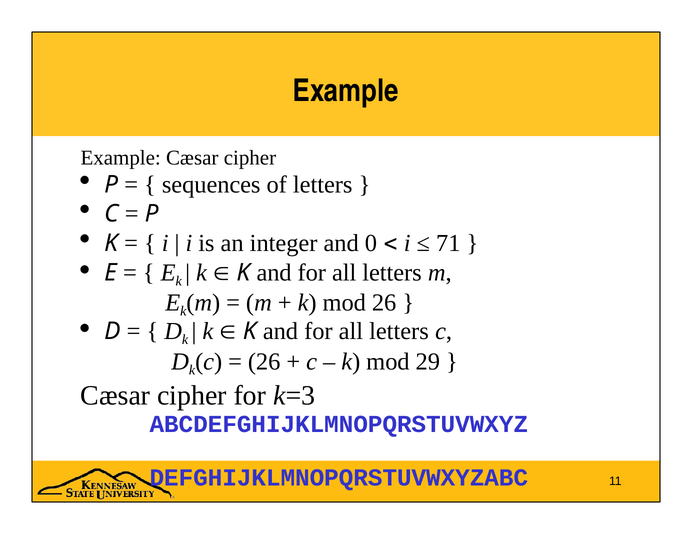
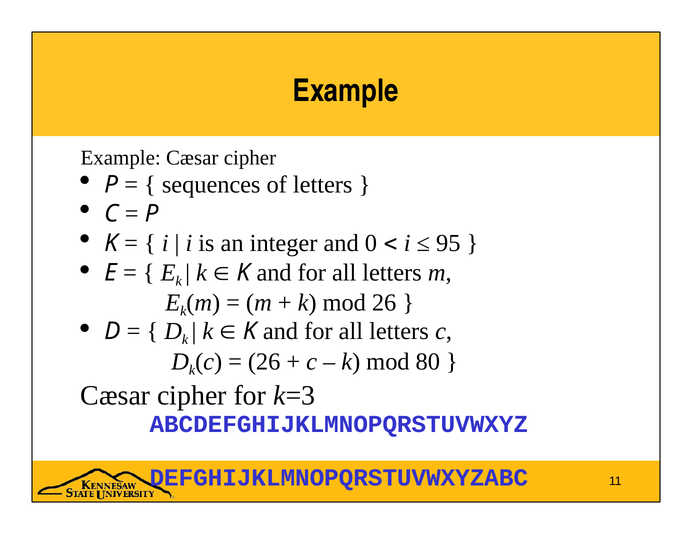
71: 71 -> 95 (448, 244)
29: 29 -> 80 (428, 362)
